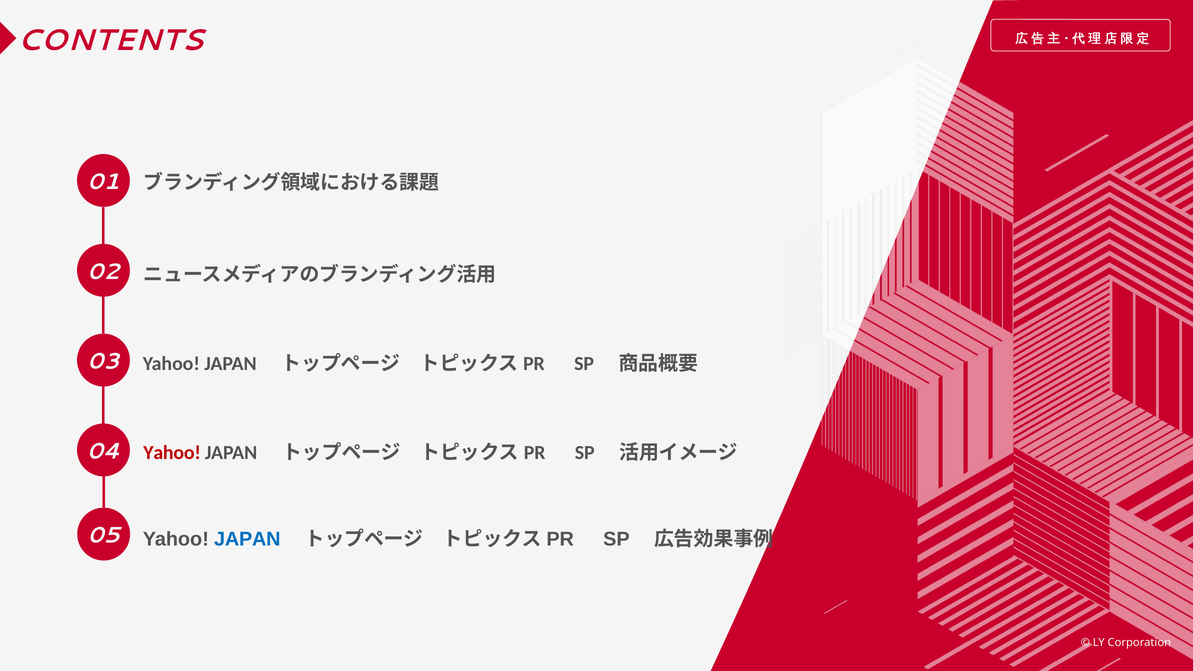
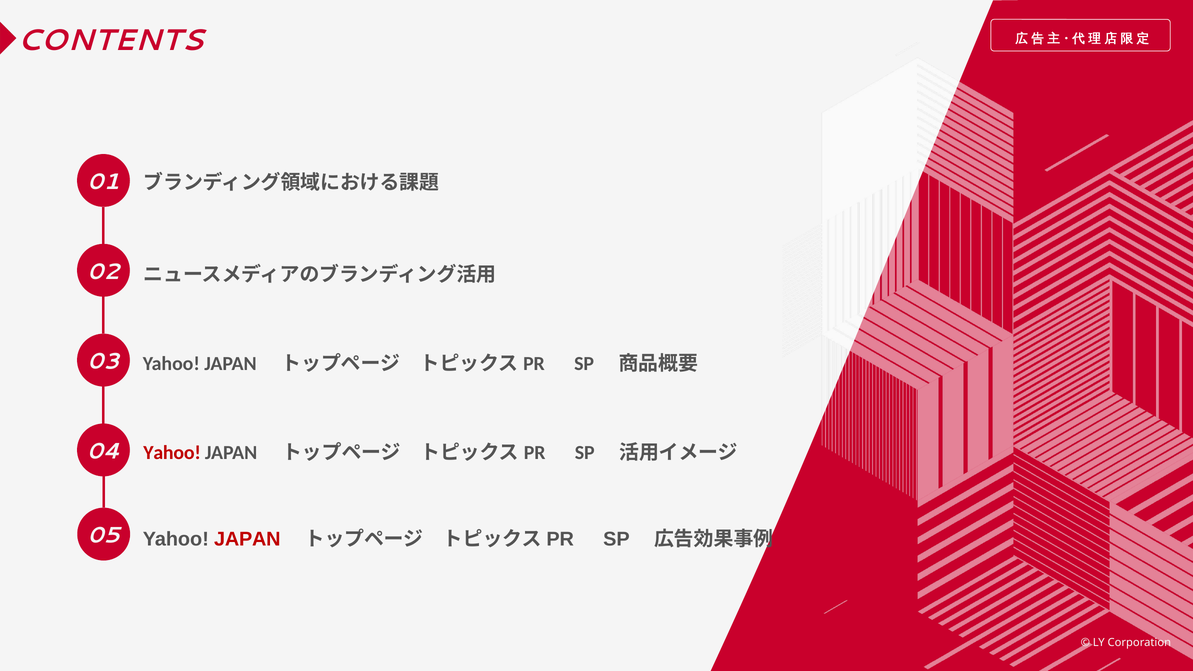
JAPAN colour: blue -> red (247, 539)
